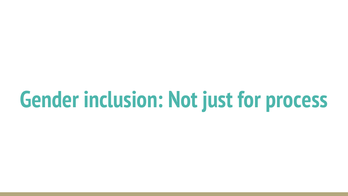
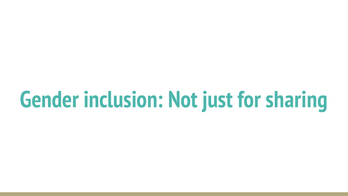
process: process -> sharing (297, 99)
